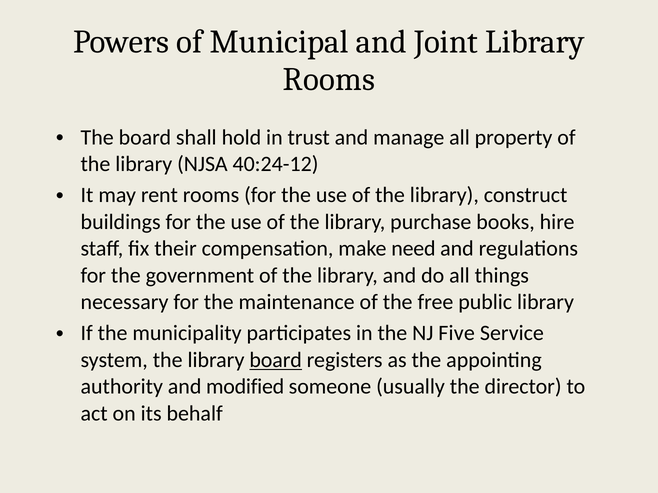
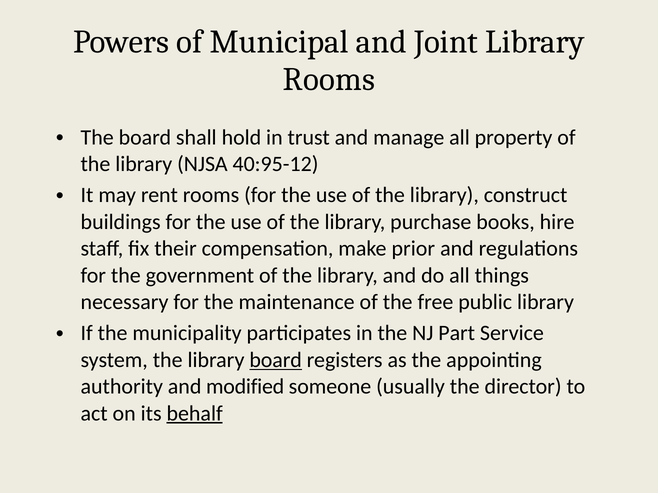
40:24-12: 40:24-12 -> 40:95-12 (275, 164)
need: need -> prior (413, 249)
Five: Five -> Part (457, 334)
behalf underline: none -> present (195, 414)
